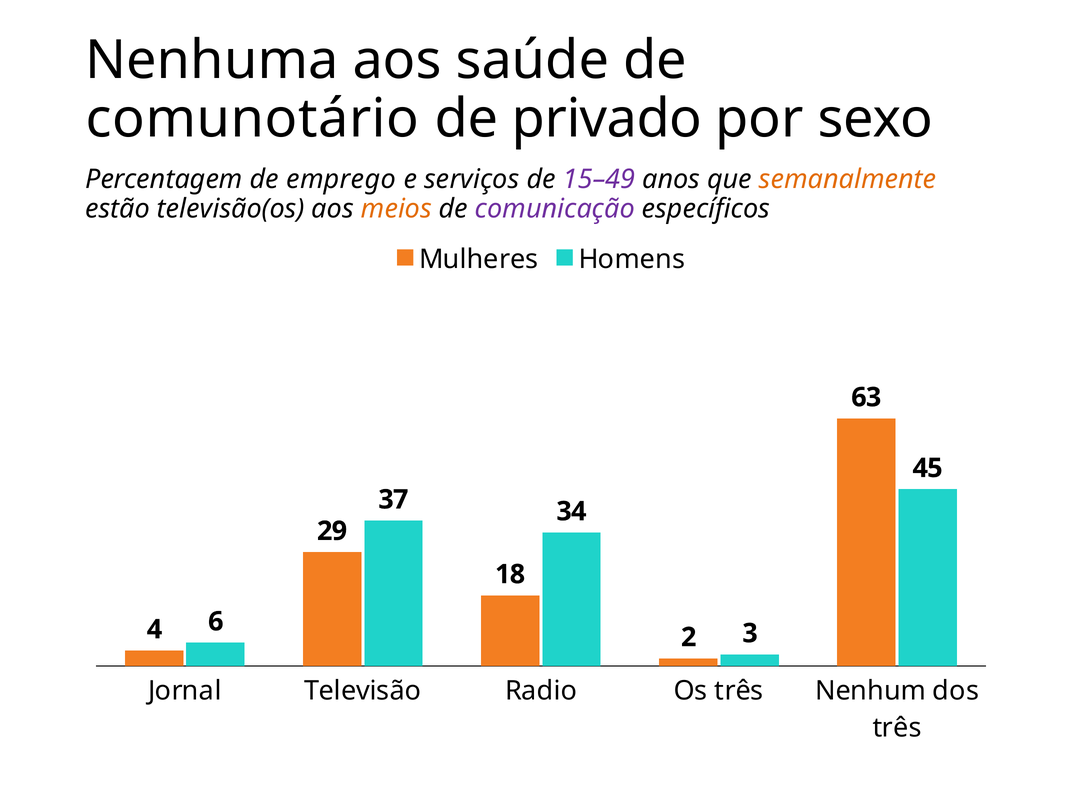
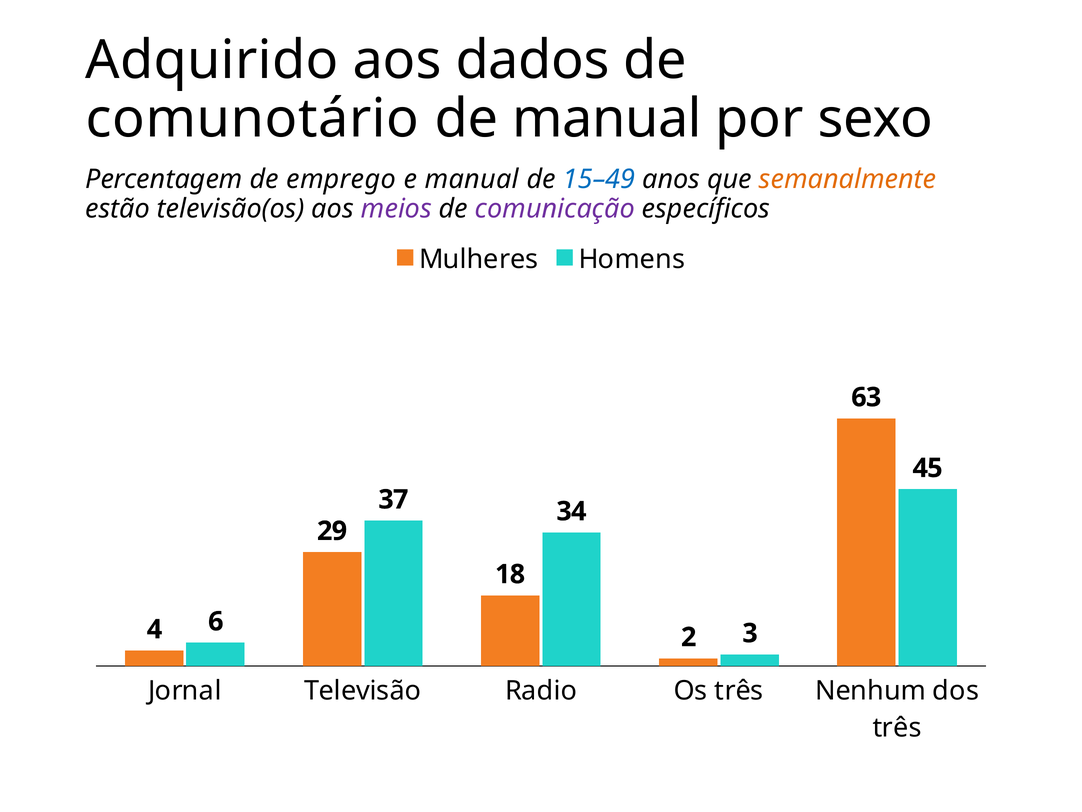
Nenhuma: Nenhuma -> Adquirido (212, 61)
saúde: saúde -> dados (533, 61)
de privado: privado -> manual (607, 119)
e serviços: serviços -> manual (472, 179)
15–49 colour: purple -> blue (599, 179)
meios colour: orange -> purple (396, 209)
